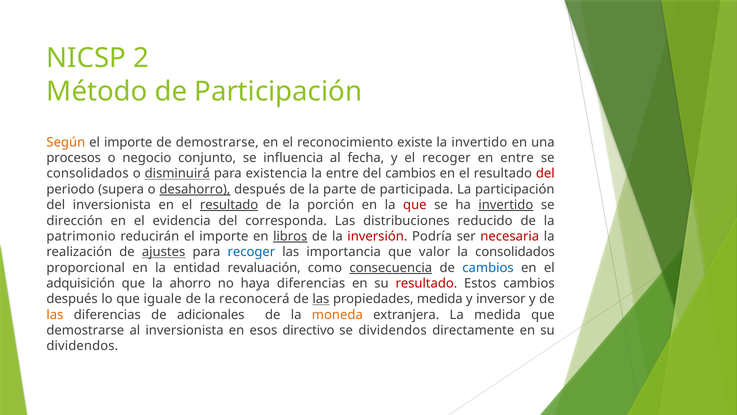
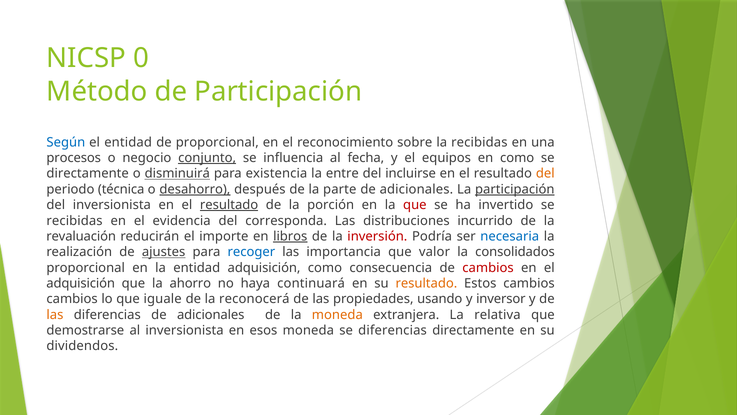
2: 2 -> 0 (141, 58)
Según colour: orange -> blue (66, 142)
importe: importe -> entidad (128, 142)
de demostrarse: demostrarse -> proporcional (217, 142)
existe: existe -> sobre (415, 142)
la invertido: invertido -> recibidas (479, 142)
conjunto underline: none -> present (207, 158)
el recoger: recoger -> equipos (446, 158)
en entre: entre -> como (517, 158)
consolidados: consolidados -> directamente (88, 173)
del cambios: cambios -> incluirse (411, 173)
del colour: red -> orange (545, 173)
supera: supera -> técnica (121, 189)
participada: participada -> adicionales (416, 189)
participación underline: none -> present (515, 189)
invertido underline: present -> none (506, 205)
dirección: dirección -> recibidas (75, 220)
reducido: reducido -> incurrido (485, 220)
patrimonio: patrimonio -> revaluación (81, 236)
necesaria colour: red -> blue (510, 236)
entidad revaluación: revaluación -> adquisición (264, 267)
consecuencia underline: present -> none (391, 267)
cambios colour: blue -> red (488, 267)
haya diferencias: diferencias -> continuará (311, 283)
resultado colour: red -> orange (426, 283)
después: después -> cambios (72, 299)
las underline: present -> none (321, 299)
propiedades medida: medida -> usando (440, 299)
La medida: medida -> relativa (497, 314)
esos directivo: directivo -> moneda (308, 330)
se dividendos: dividendos -> diferencias (393, 330)
